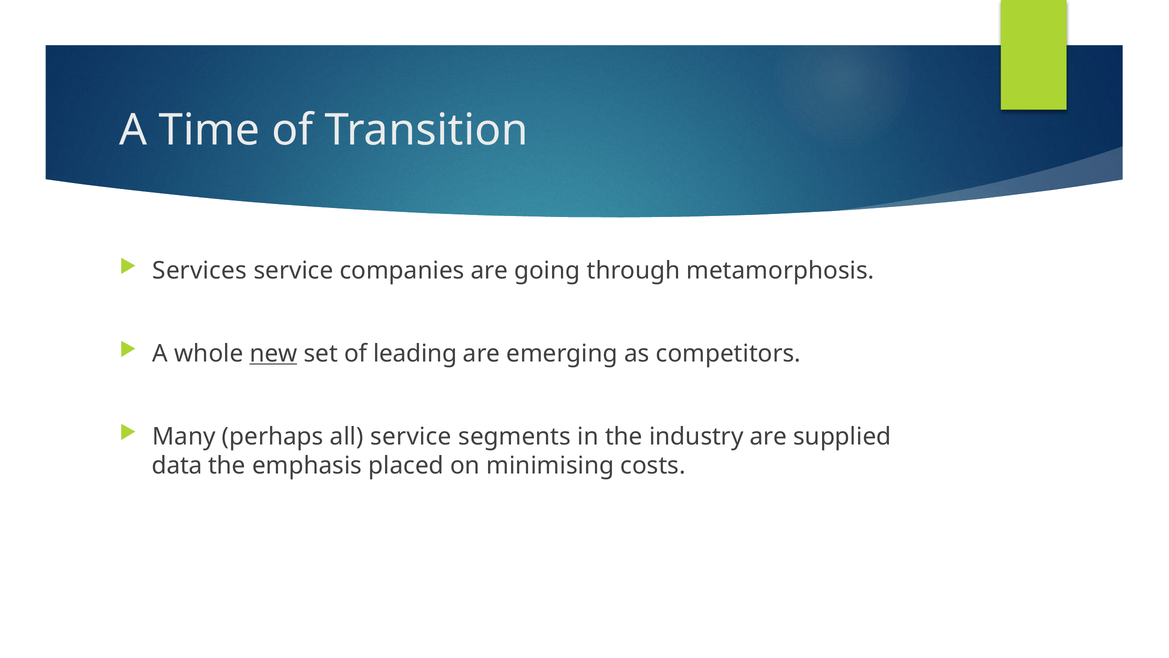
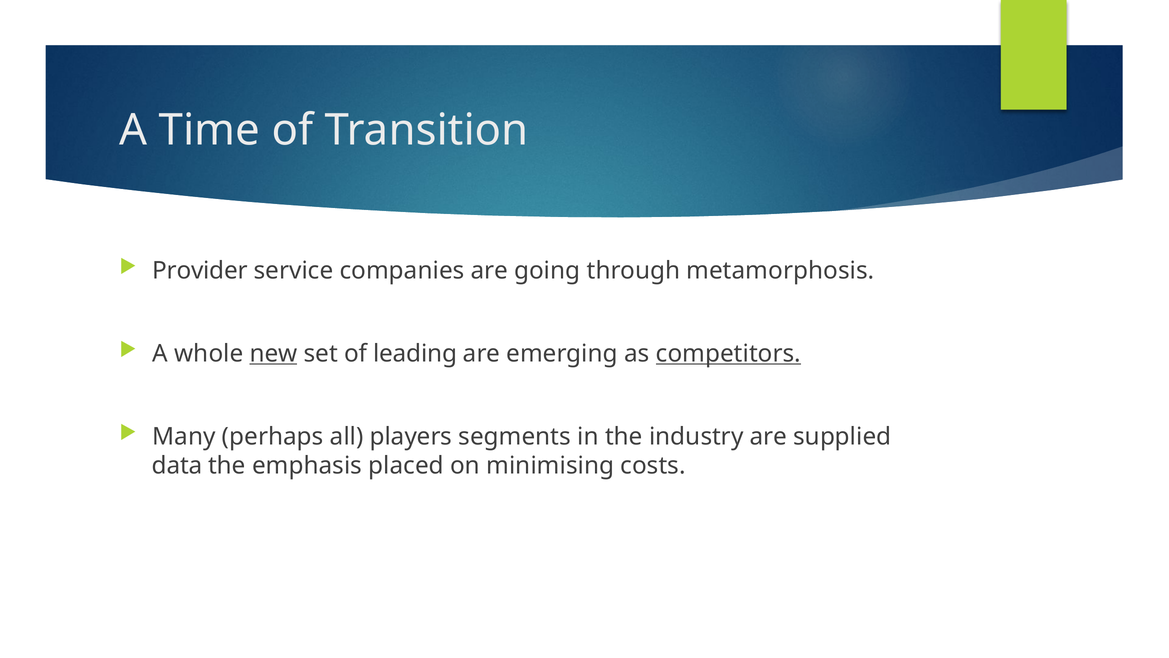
Services: Services -> Provider (200, 270)
competitors underline: none -> present (728, 353)
all service: service -> players (411, 436)
